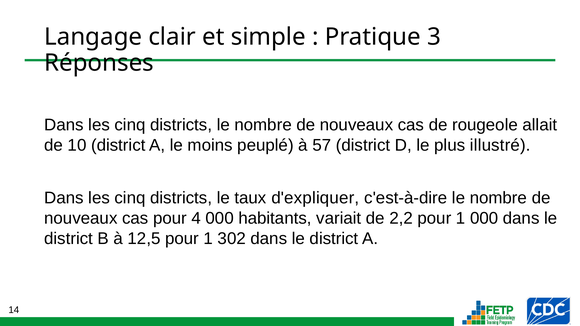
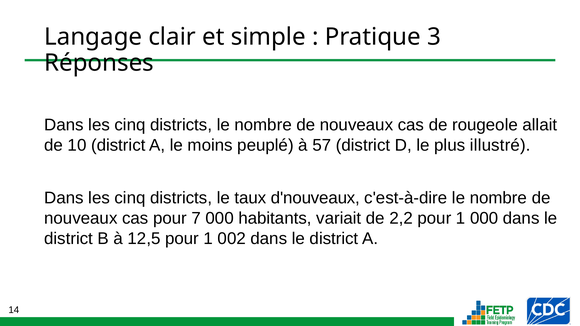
d'expliquer: d'expliquer -> d'nouveaux (315, 198)
4: 4 -> 7 (196, 218)
302: 302 -> 002 (232, 239)
